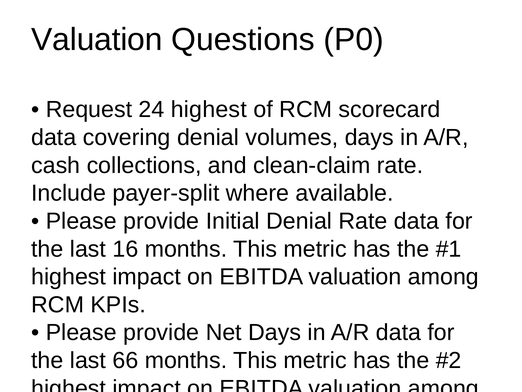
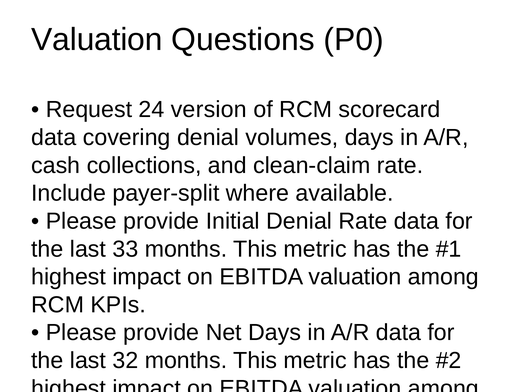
24 highest: highest -> version (209, 109)
16: 16 -> 33 (125, 249)
66: 66 -> 32 (125, 360)
